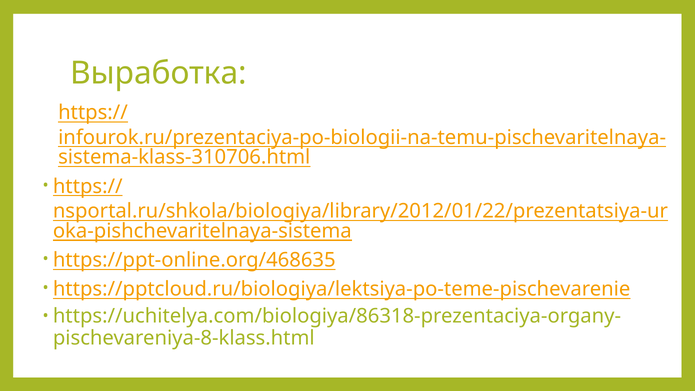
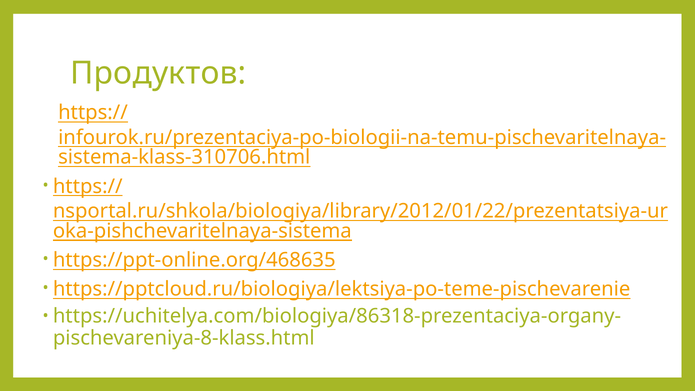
Выработка: Выработка -> Продуктов (158, 73)
